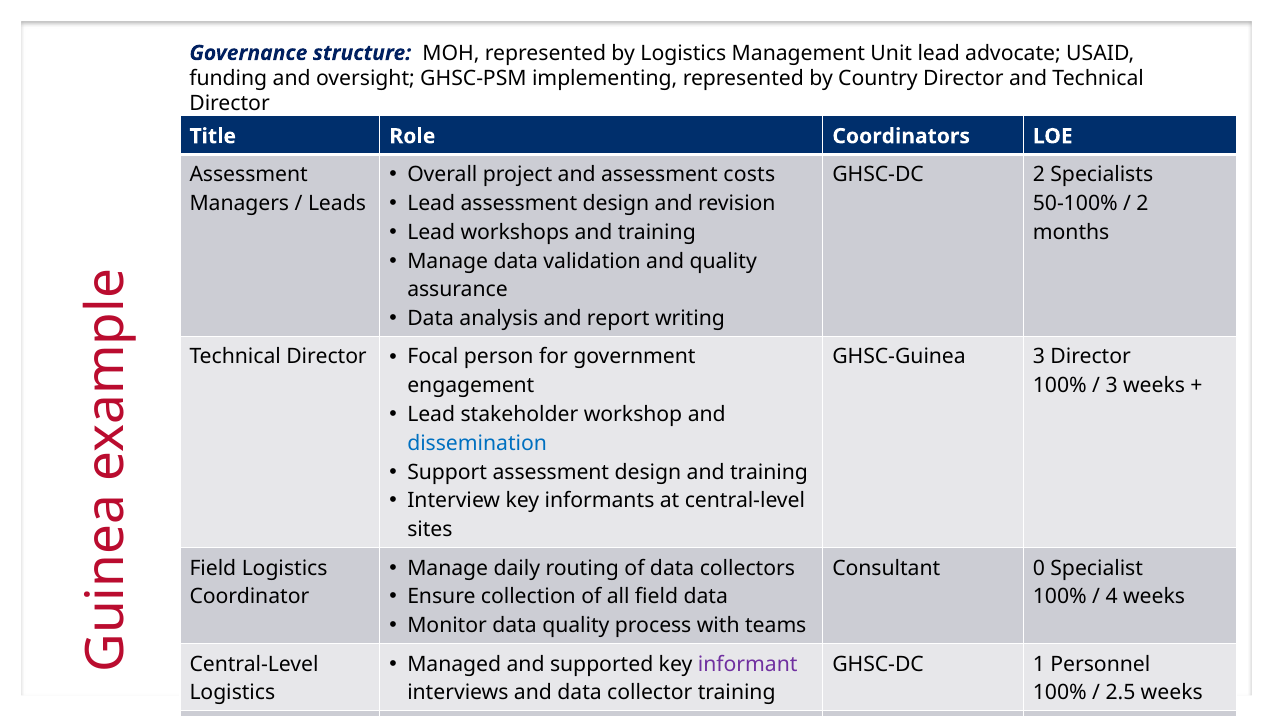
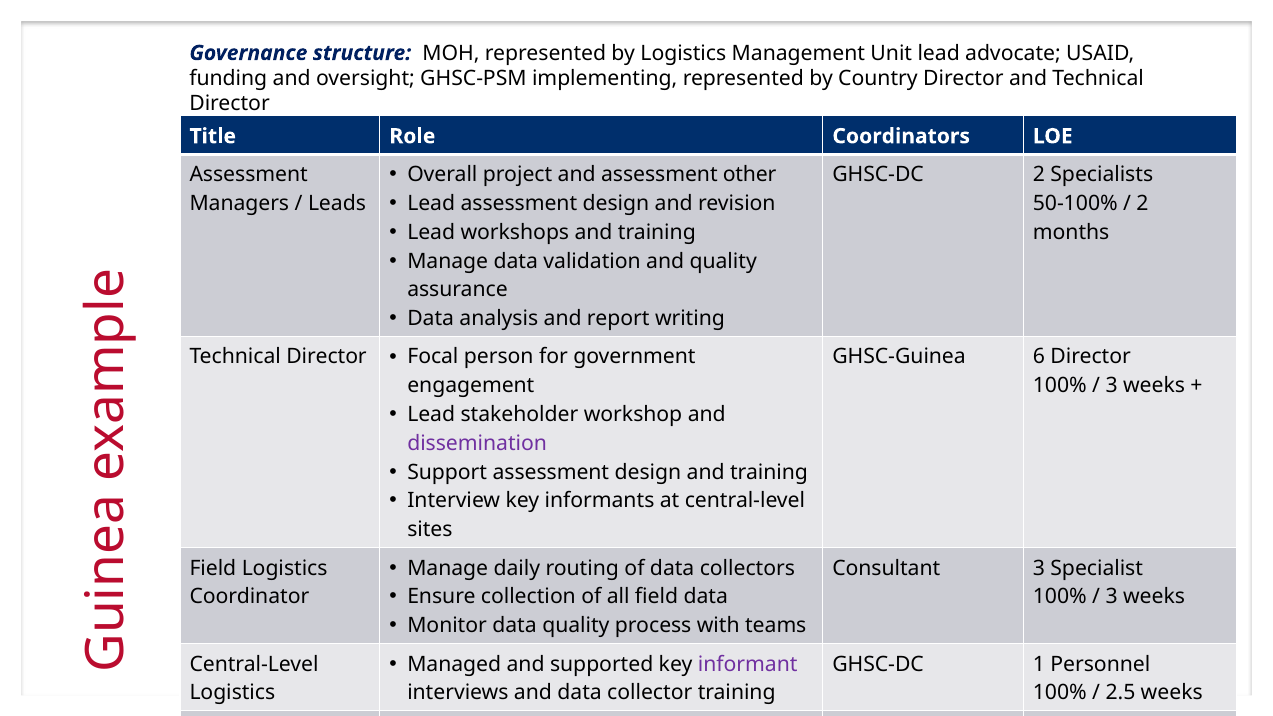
costs: costs -> other (750, 175)
GHSC-Guinea 3: 3 -> 6 (1039, 357)
dissemination colour: blue -> purple (477, 443)
Consultant 0: 0 -> 3 (1039, 568)
4: 4 -> 3 (1112, 597)
